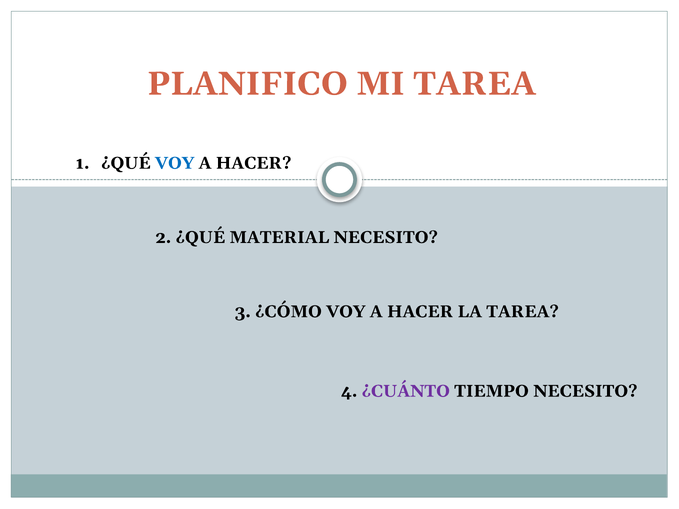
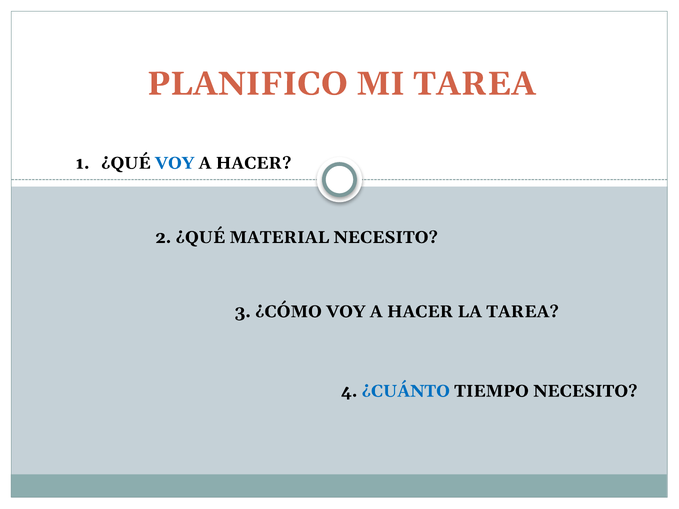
¿CUÁNTO colour: purple -> blue (406, 391)
